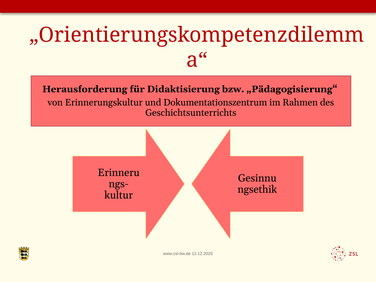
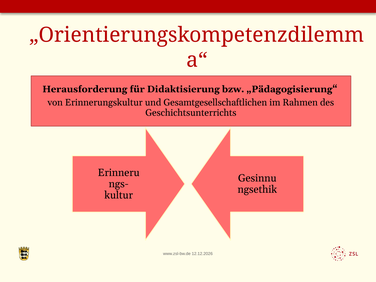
Dokumentationszentrum: Dokumentationszentrum -> Gesamtgesellschaftlichen (215, 103)
